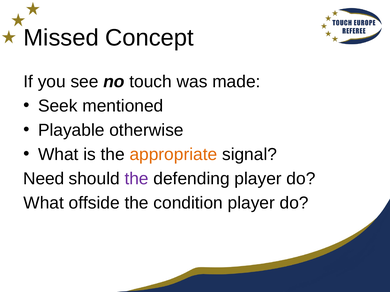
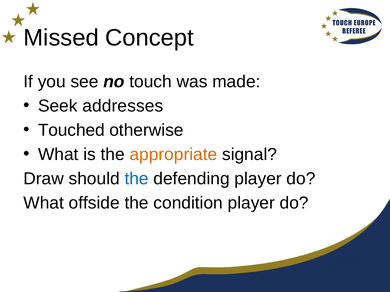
mentioned: mentioned -> addresses (123, 106)
Playable: Playable -> Touched (71, 130)
Need: Need -> Draw (44, 179)
the colour: purple -> blue (137, 179)
